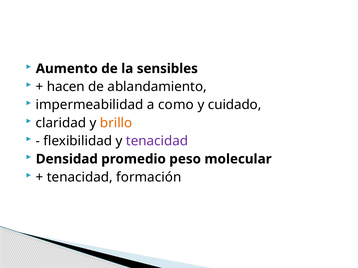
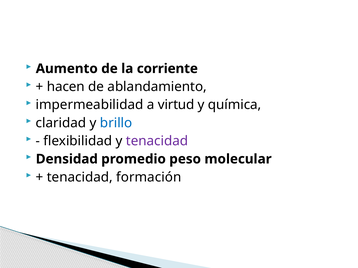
sensibles: sensibles -> corriente (167, 69)
como: como -> virtud (176, 105)
cuidado: cuidado -> química (235, 105)
brillo colour: orange -> blue (116, 123)
